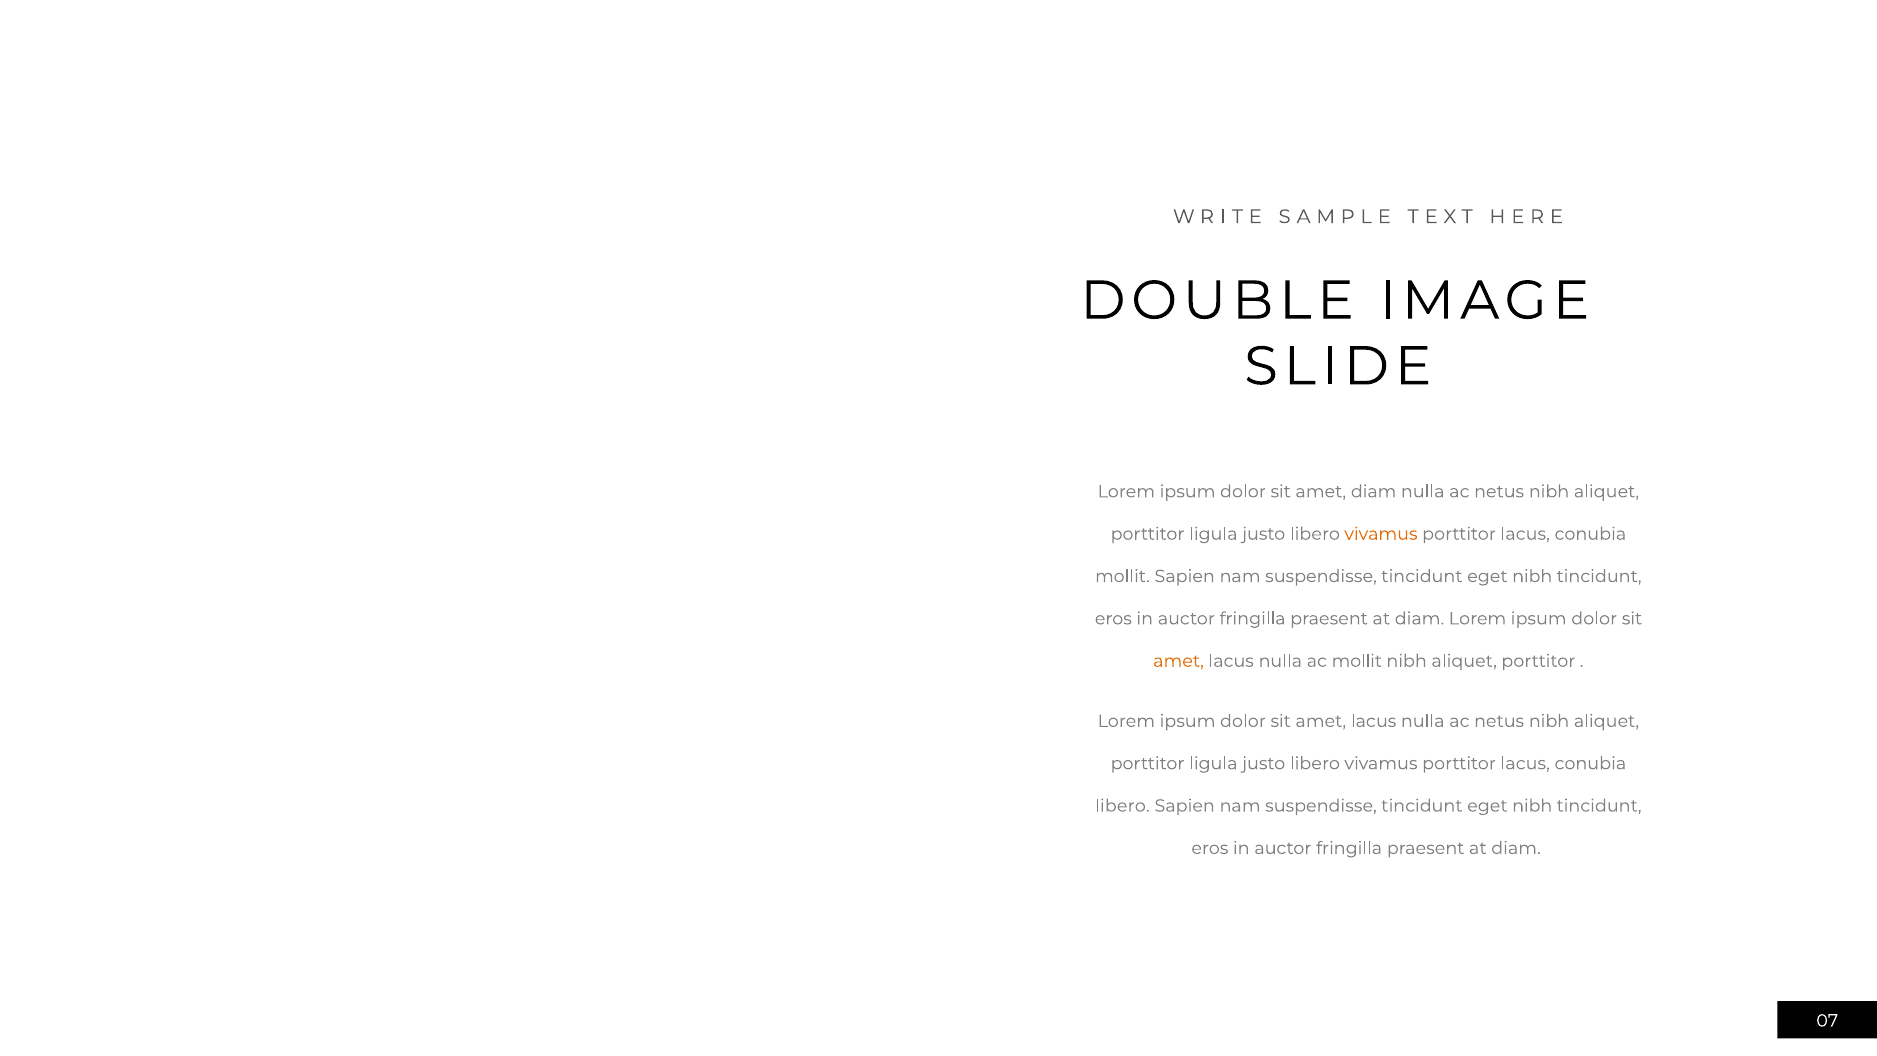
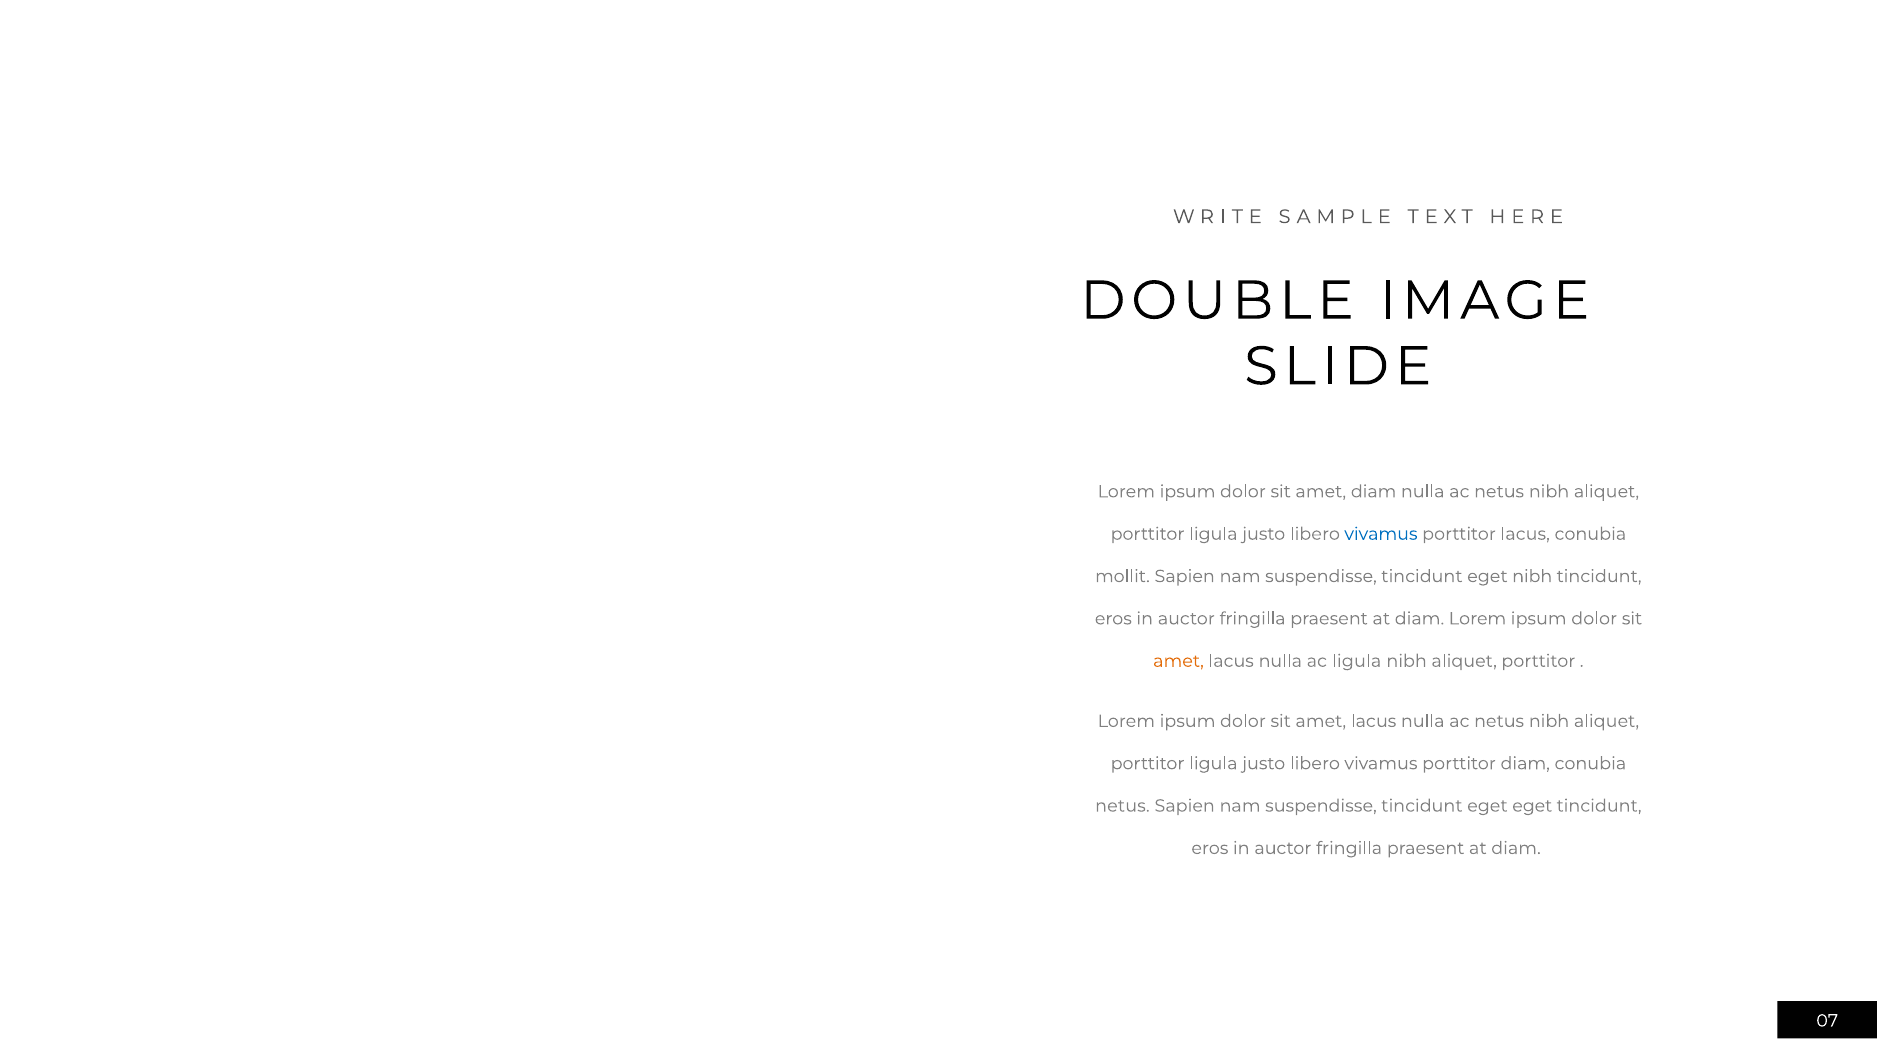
vivamus colour: orange -> blue (1381, 534)
ac mollit: mollit -> ligula (1357, 661)
lacus: lacus -> diam (1525, 763)
libero: libero -> netus (1122, 806)
nibh: nibh -> eget (1532, 806)
